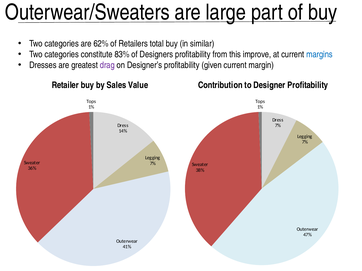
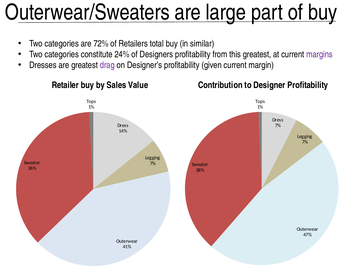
62%: 62% -> 72% (101, 44)
83%: 83% -> 24% (122, 55)
this improve: improve -> greatest (257, 55)
margins colour: blue -> purple (320, 55)
